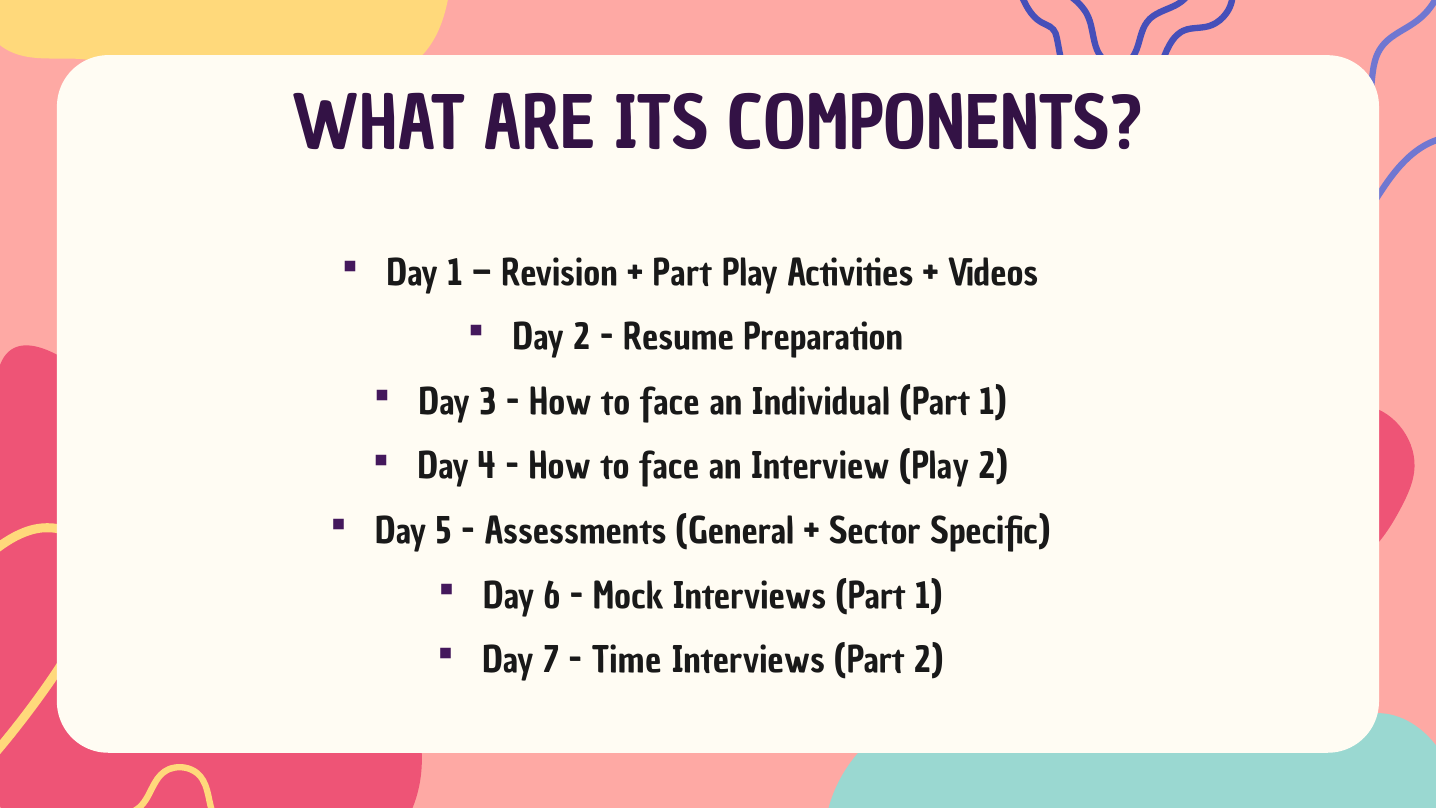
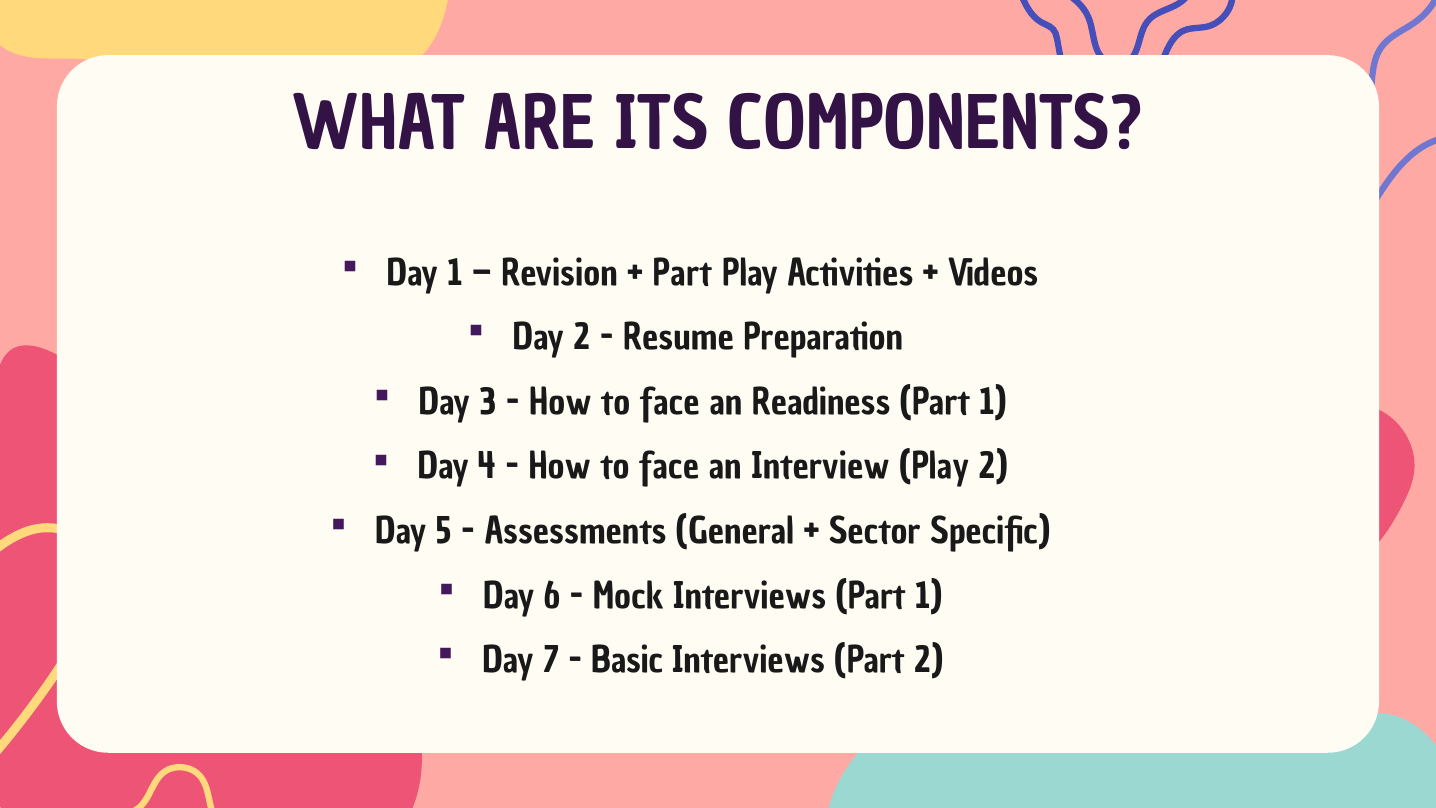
Individual: Individual -> Readiness (821, 402)
Time: Time -> Basic (627, 661)
